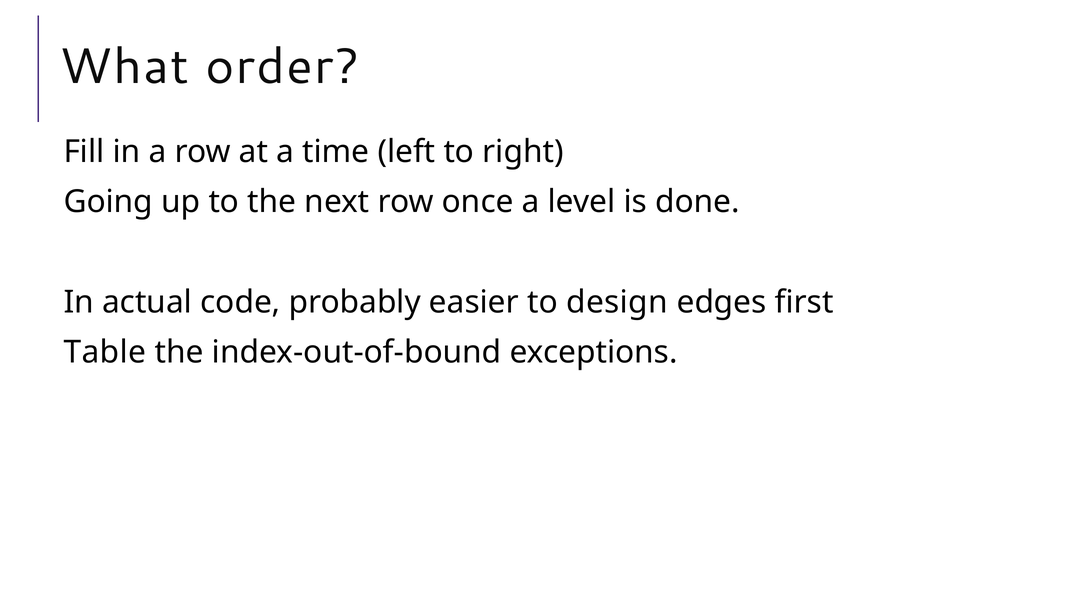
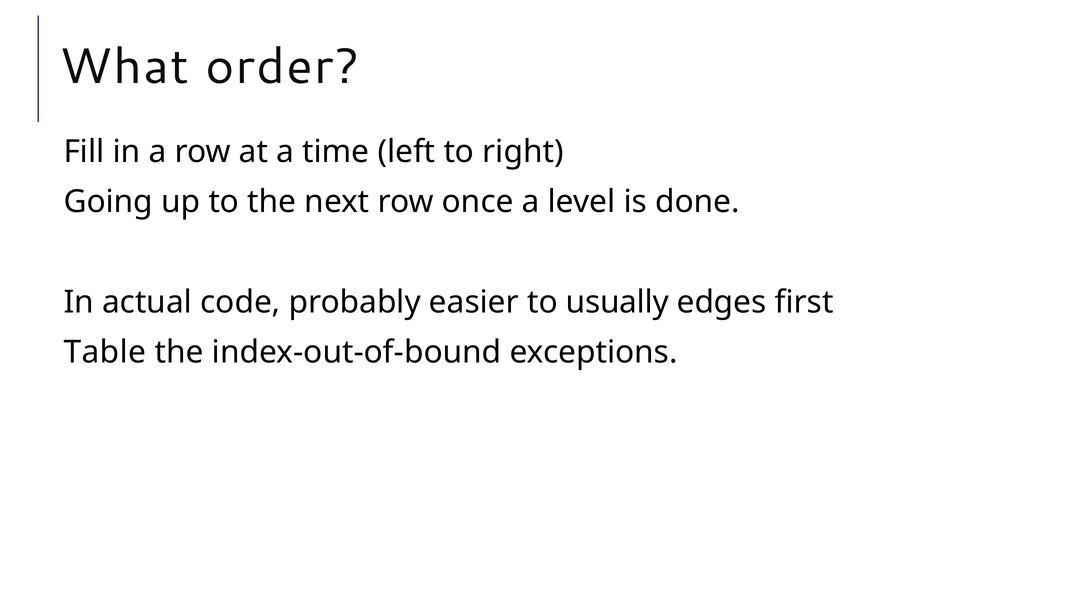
design: design -> usually (617, 302)
